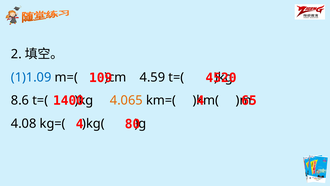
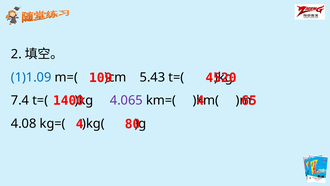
4.59: 4.59 -> 5.43 (152, 77)
8.6: 8.6 -> 7.4 (20, 100)
4.065 colour: orange -> purple (126, 100)
